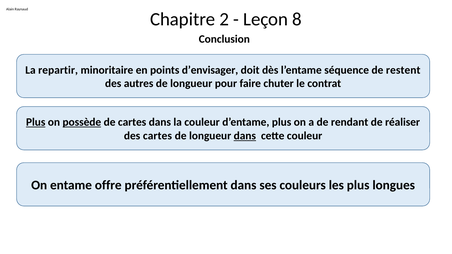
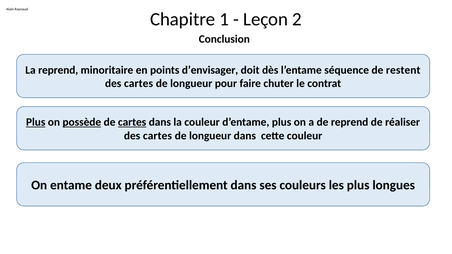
2: 2 -> 1 (224, 19)
8: 8 -> 2 (297, 19)
La repartir: repartir -> reprend (58, 70)
autres: autres -> cartes (139, 84)
cartes underline: none -> present (132, 122)
de rendant: rendant -> reprend (350, 122)
dans underline: present -> none (245, 136)
offre: offre -> deux (108, 185)
